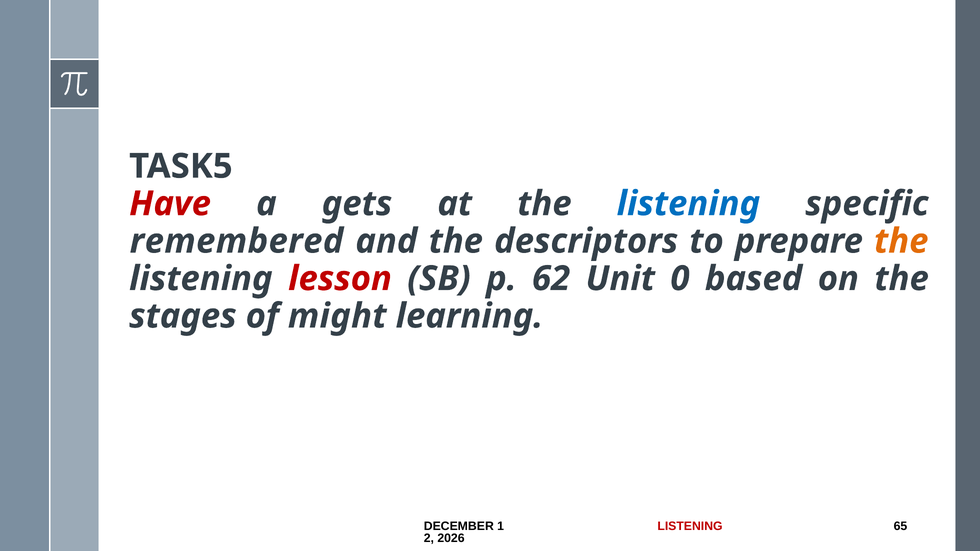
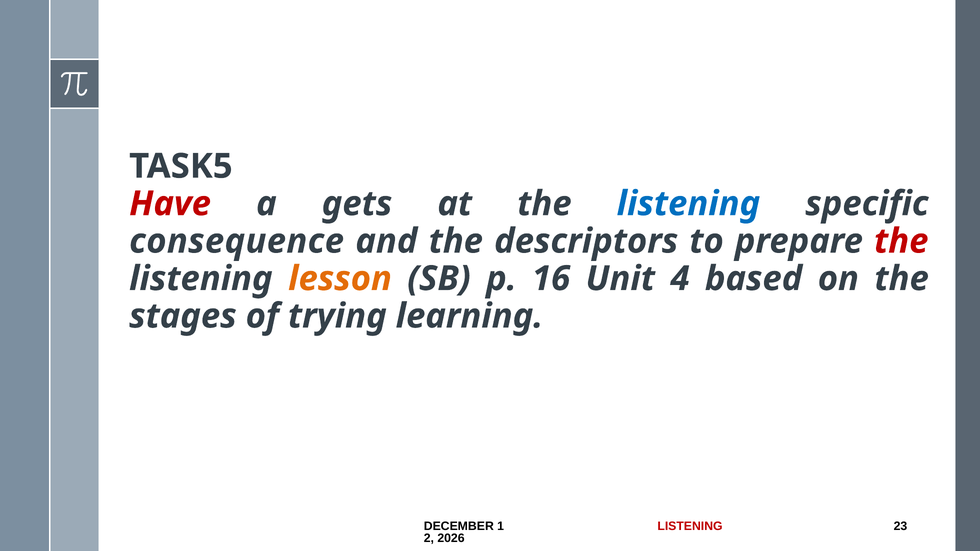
remembered: remembered -> consequence (237, 241)
the colour: orange -> red (901, 241)
lesson colour: red -> orange (340, 279)
62: 62 -> 16 (551, 279)
0: 0 -> 4 (680, 279)
might: might -> trying (337, 316)
65: 65 -> 23 (900, 526)
